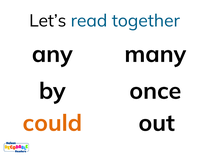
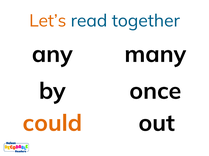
Let’s colour: black -> orange (48, 21)
